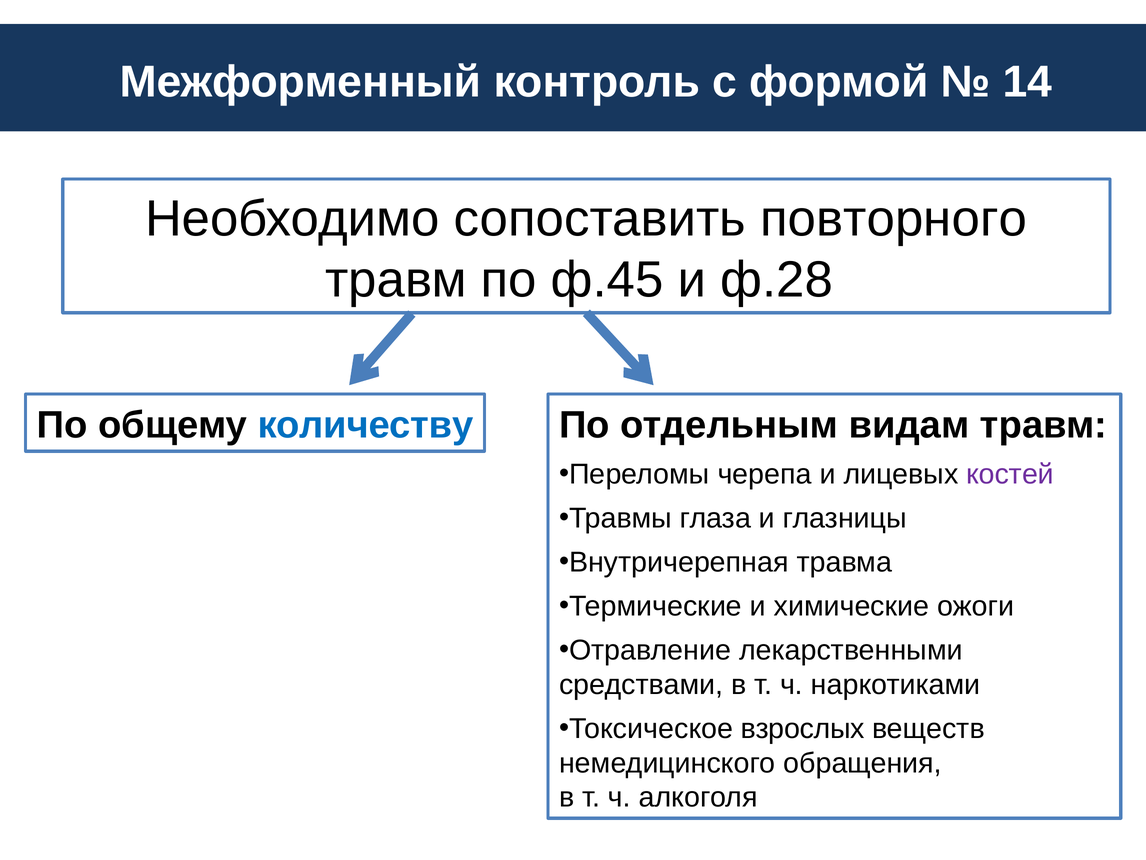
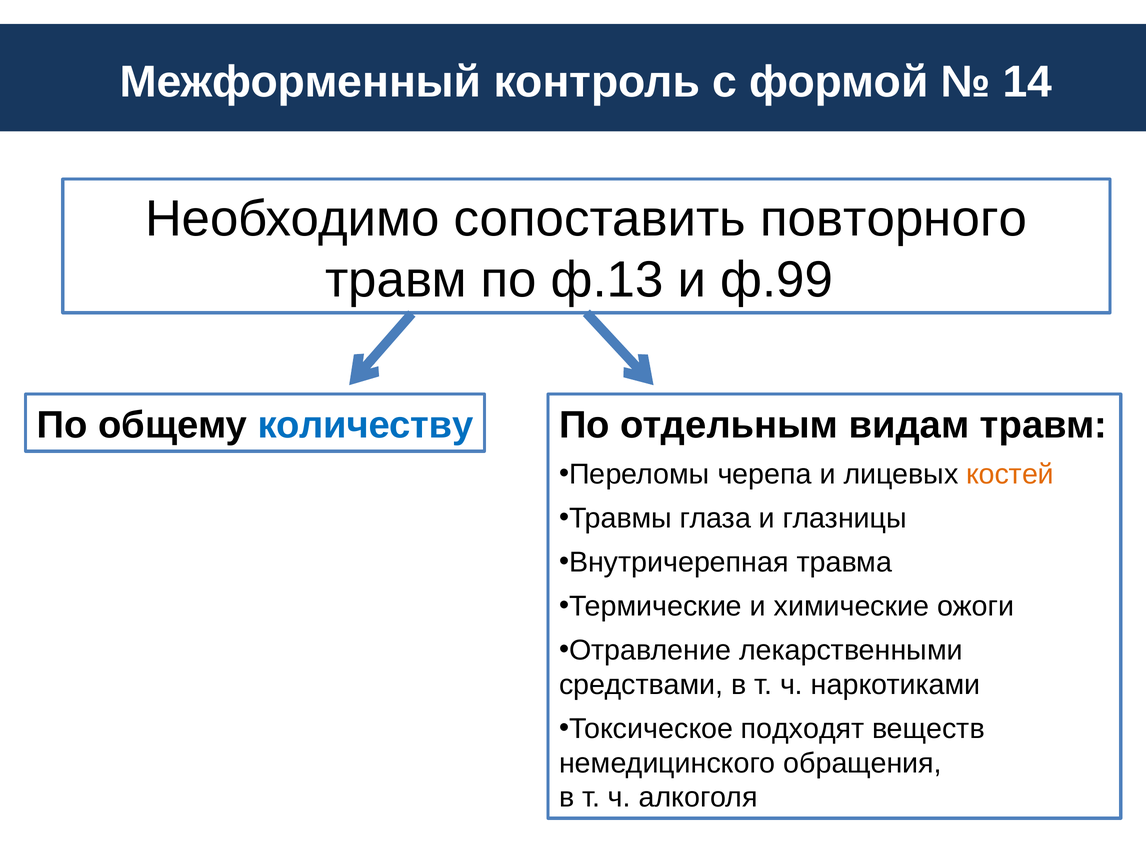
ф.45: ф.45 -> ф.13 (607, 280)
ф.28: ф.28 -> ф.99 (777, 280)
костей colour: purple -> orange (1010, 474)
взрослых: взрослых -> подходят (803, 728)
